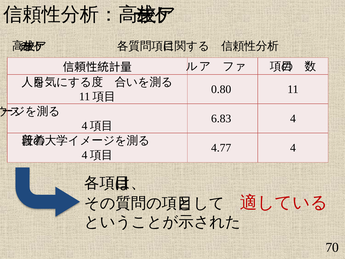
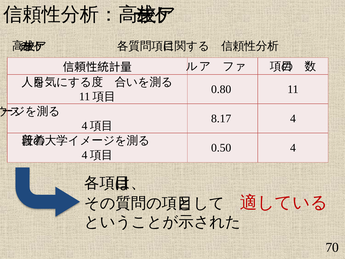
6.83: 6.83 -> 8.17 (221, 119)
4.77: 4.77 -> 0.50 (221, 148)
